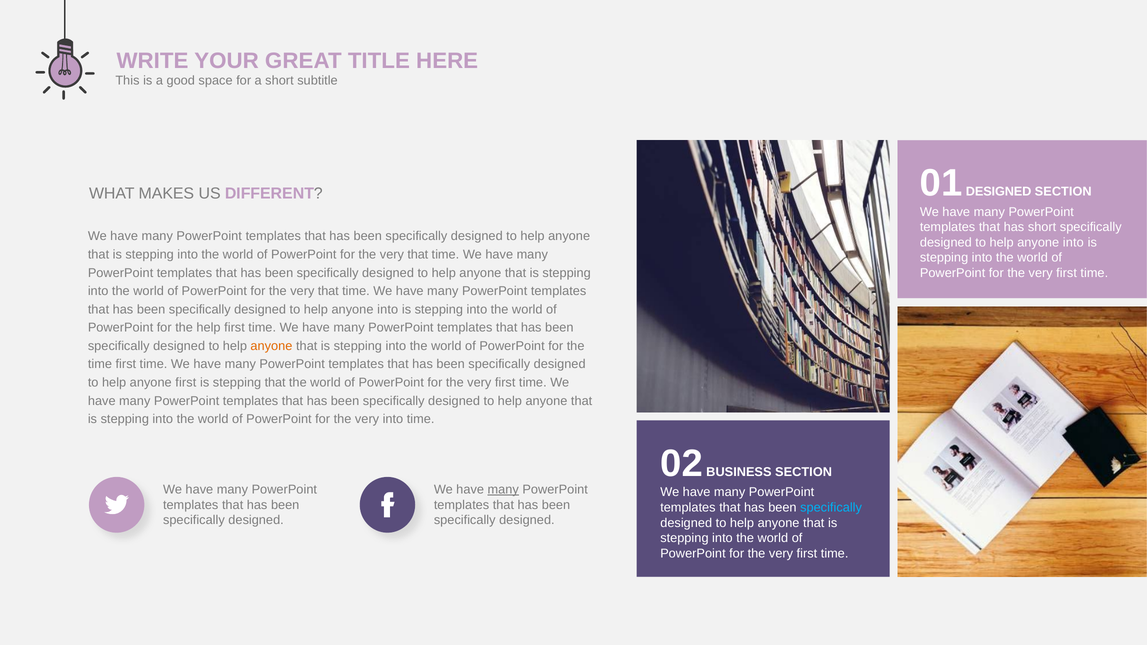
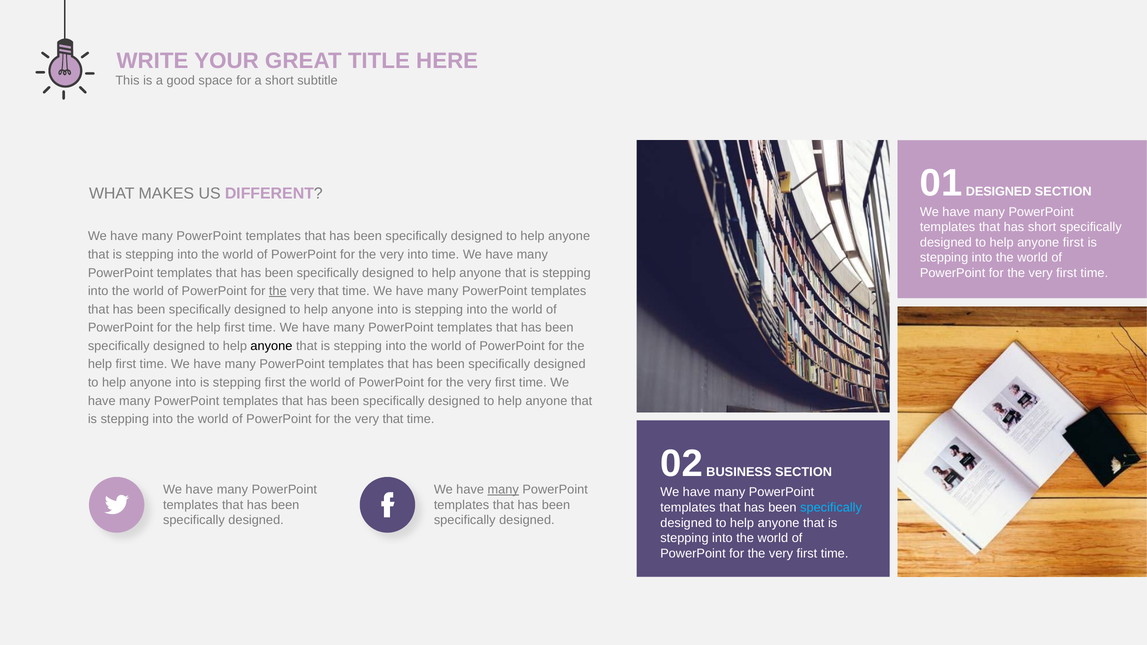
into: into -> first (1073, 242)
that: that -> into (418, 255)
the underline: none -> present (278, 291)
anyone colour: orange -> black (271, 346)
time: time -> help (100, 364)
first: first -> into (186, 383)
stepping that: that -> first (275, 383)
into: into -> that (393, 419)
